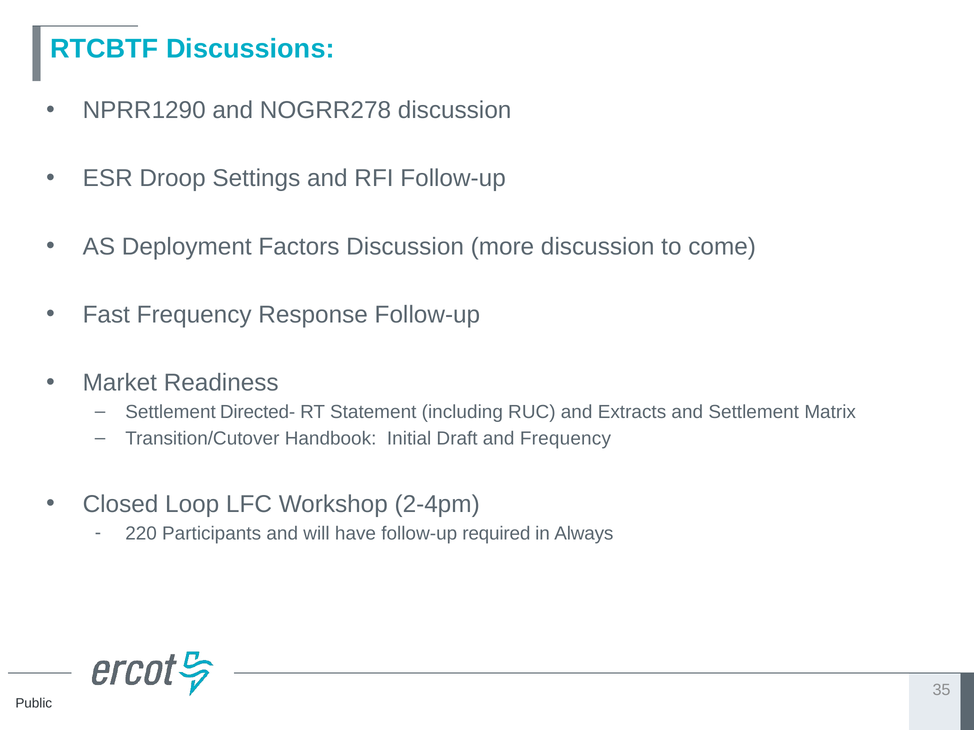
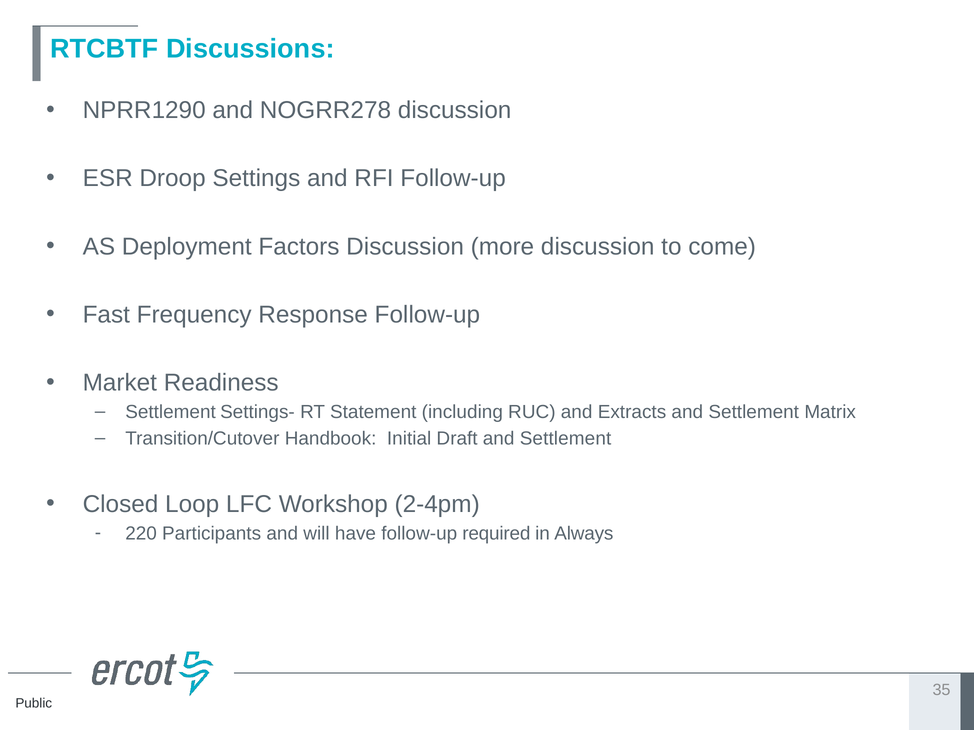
Directed-: Directed- -> Settings- (257, 412)
Draft and Frequency: Frequency -> Settlement (566, 439)
